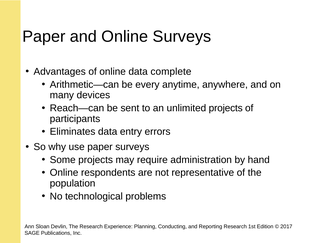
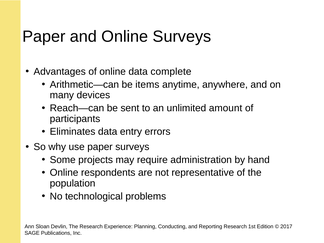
every: every -> items (147, 85)
unlimited projects: projects -> amount (226, 108)
